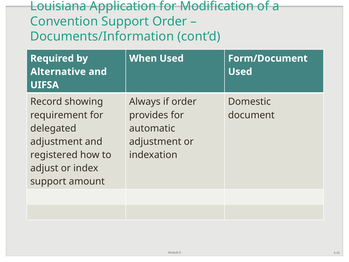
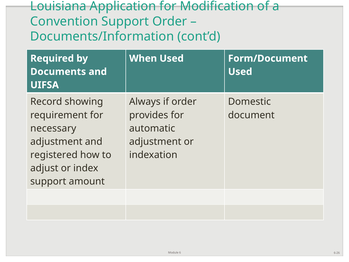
Alternative: Alternative -> Documents (58, 72)
delegated: delegated -> necessary (53, 128)
